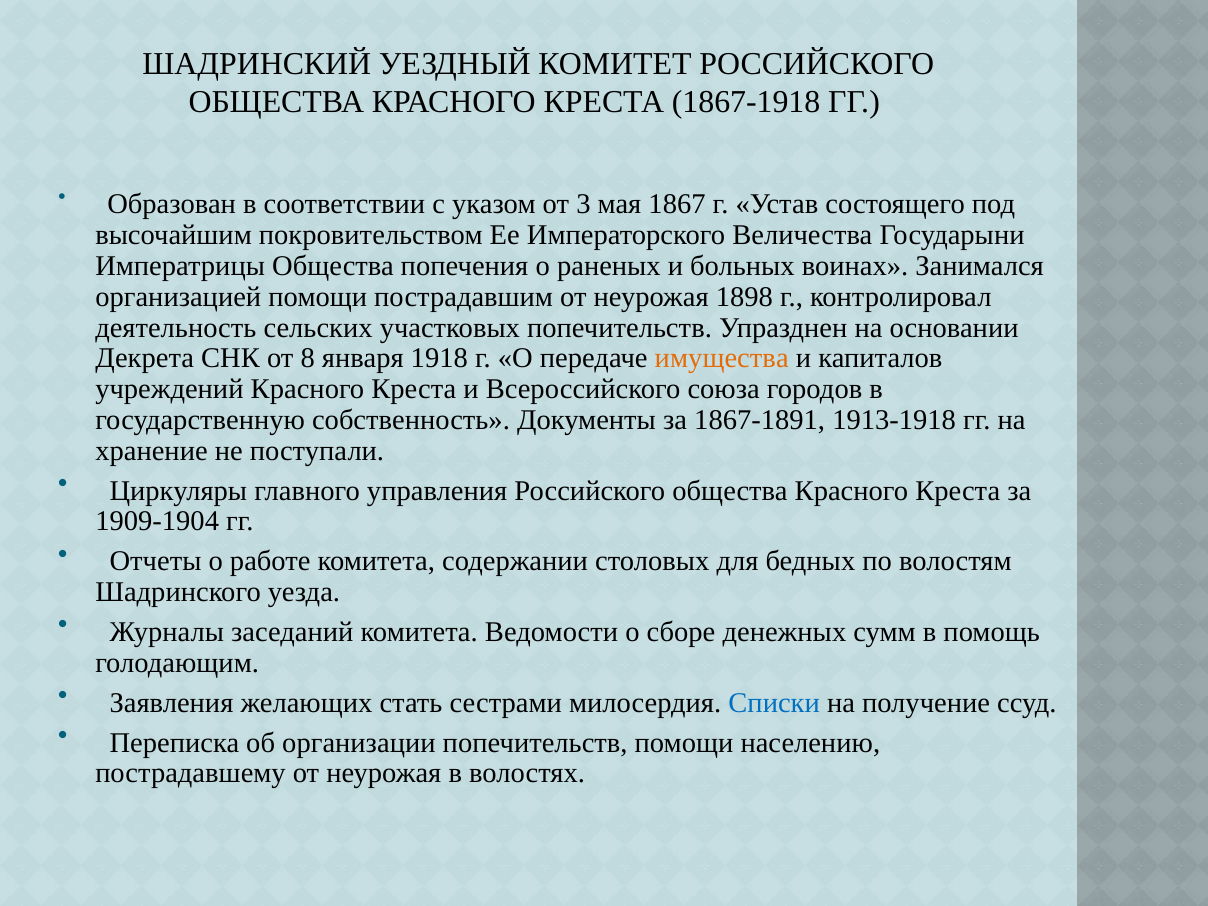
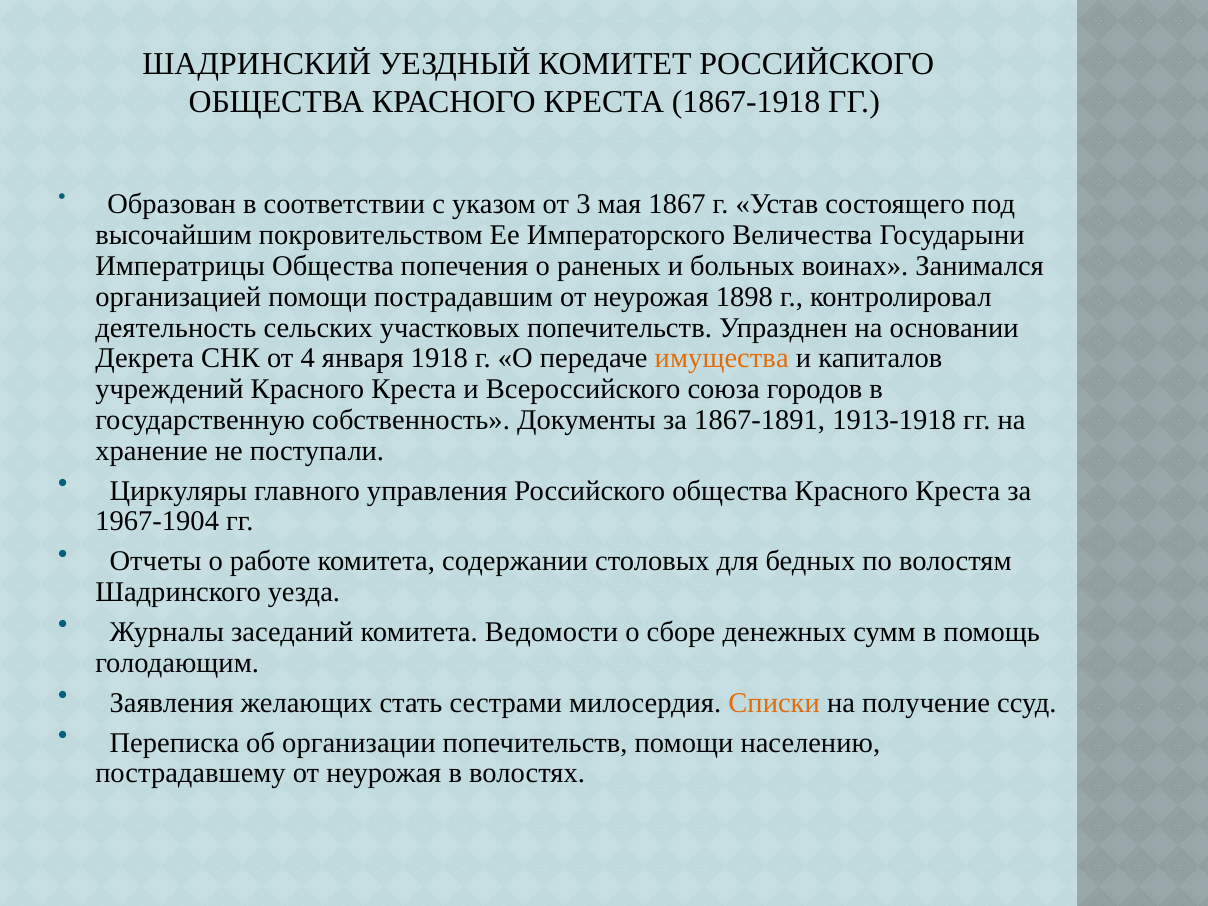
8: 8 -> 4 (308, 358)
1909-1904: 1909-1904 -> 1967-1904 (157, 522)
Списки colour: blue -> orange (774, 703)
